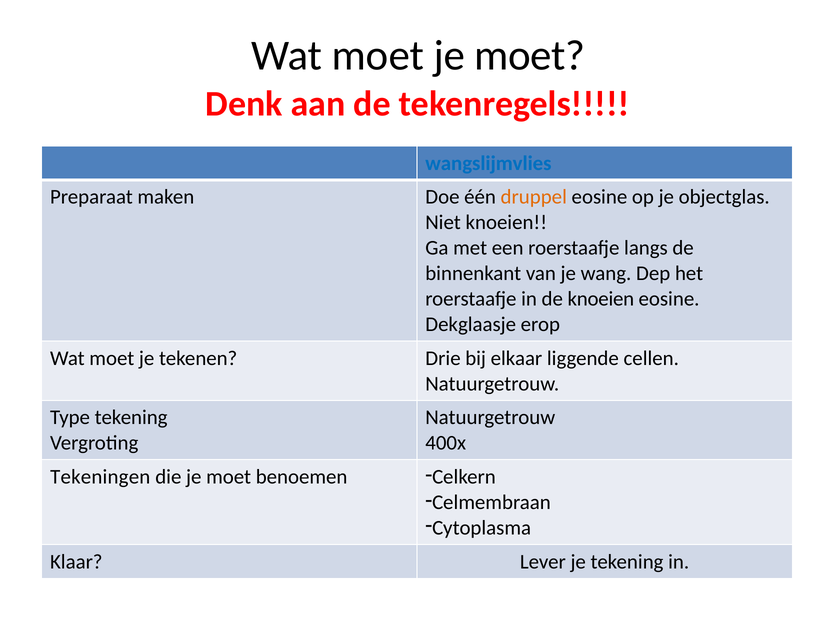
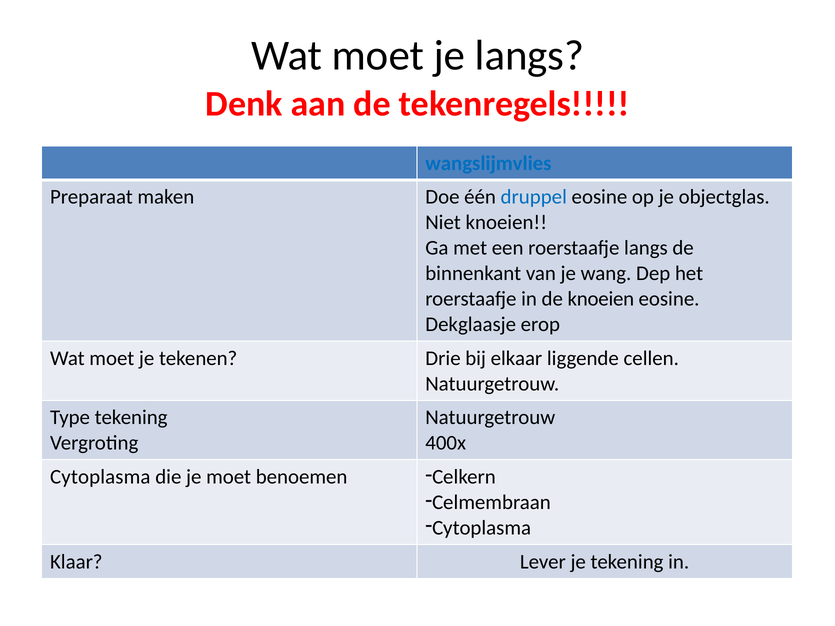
moet je moet: moet -> langs (529, 56)
druppel colour: orange -> blue (534, 197)
Tekeningen: Tekeningen -> Cytoplasma (100, 477)
